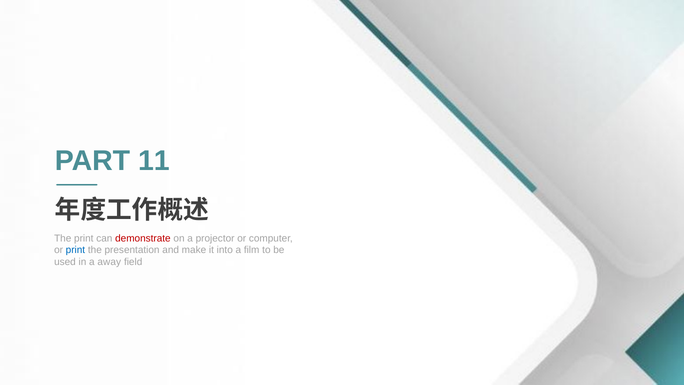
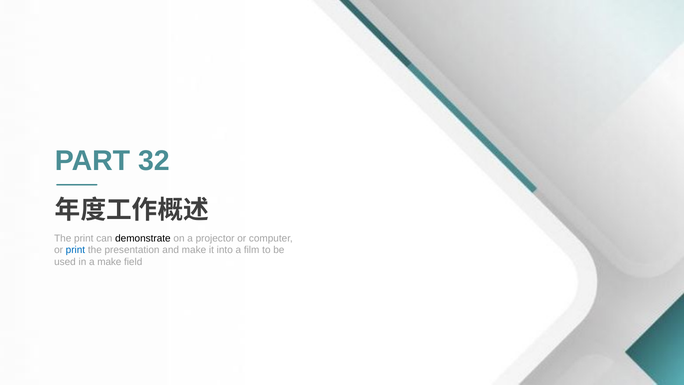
11: 11 -> 32 (154, 161)
demonstrate colour: red -> black (143, 238)
a away: away -> make (109, 262)
